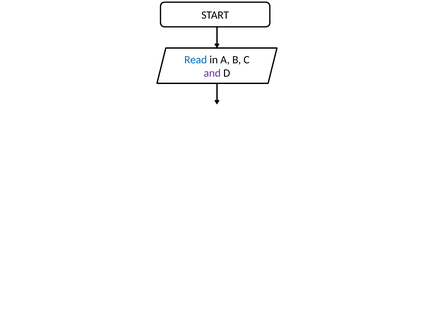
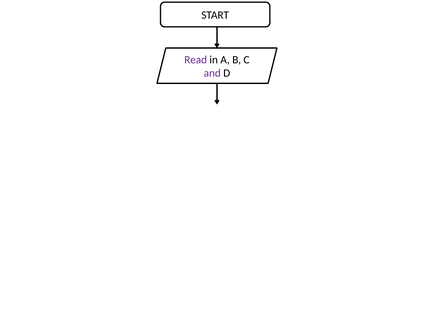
Read colour: blue -> purple (196, 60)
